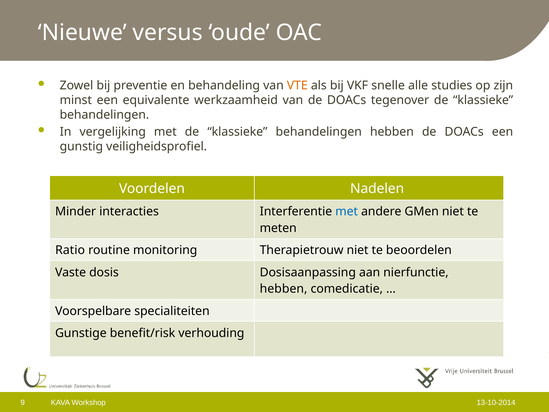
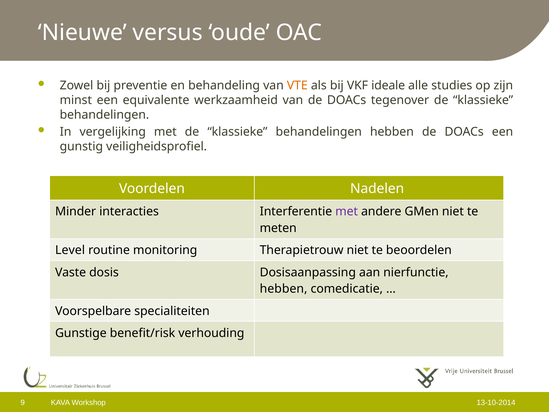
snelle: snelle -> ideale (388, 85)
met colour: blue -> purple (347, 211)
Ratio: Ratio -> Level (70, 250)
